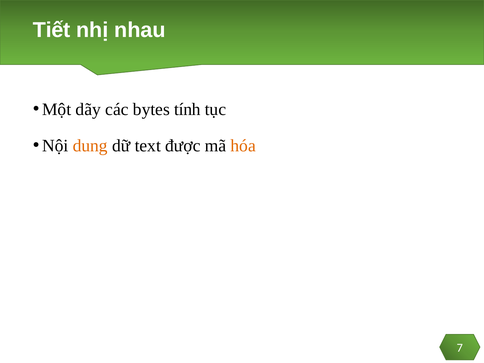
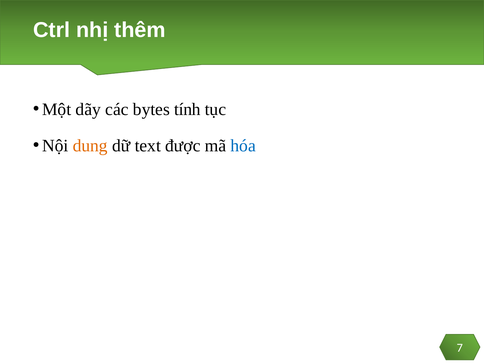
Tiết: Tiết -> Ctrl (52, 30)
nhau: nhau -> thêm (140, 30)
hóa colour: orange -> blue (243, 146)
